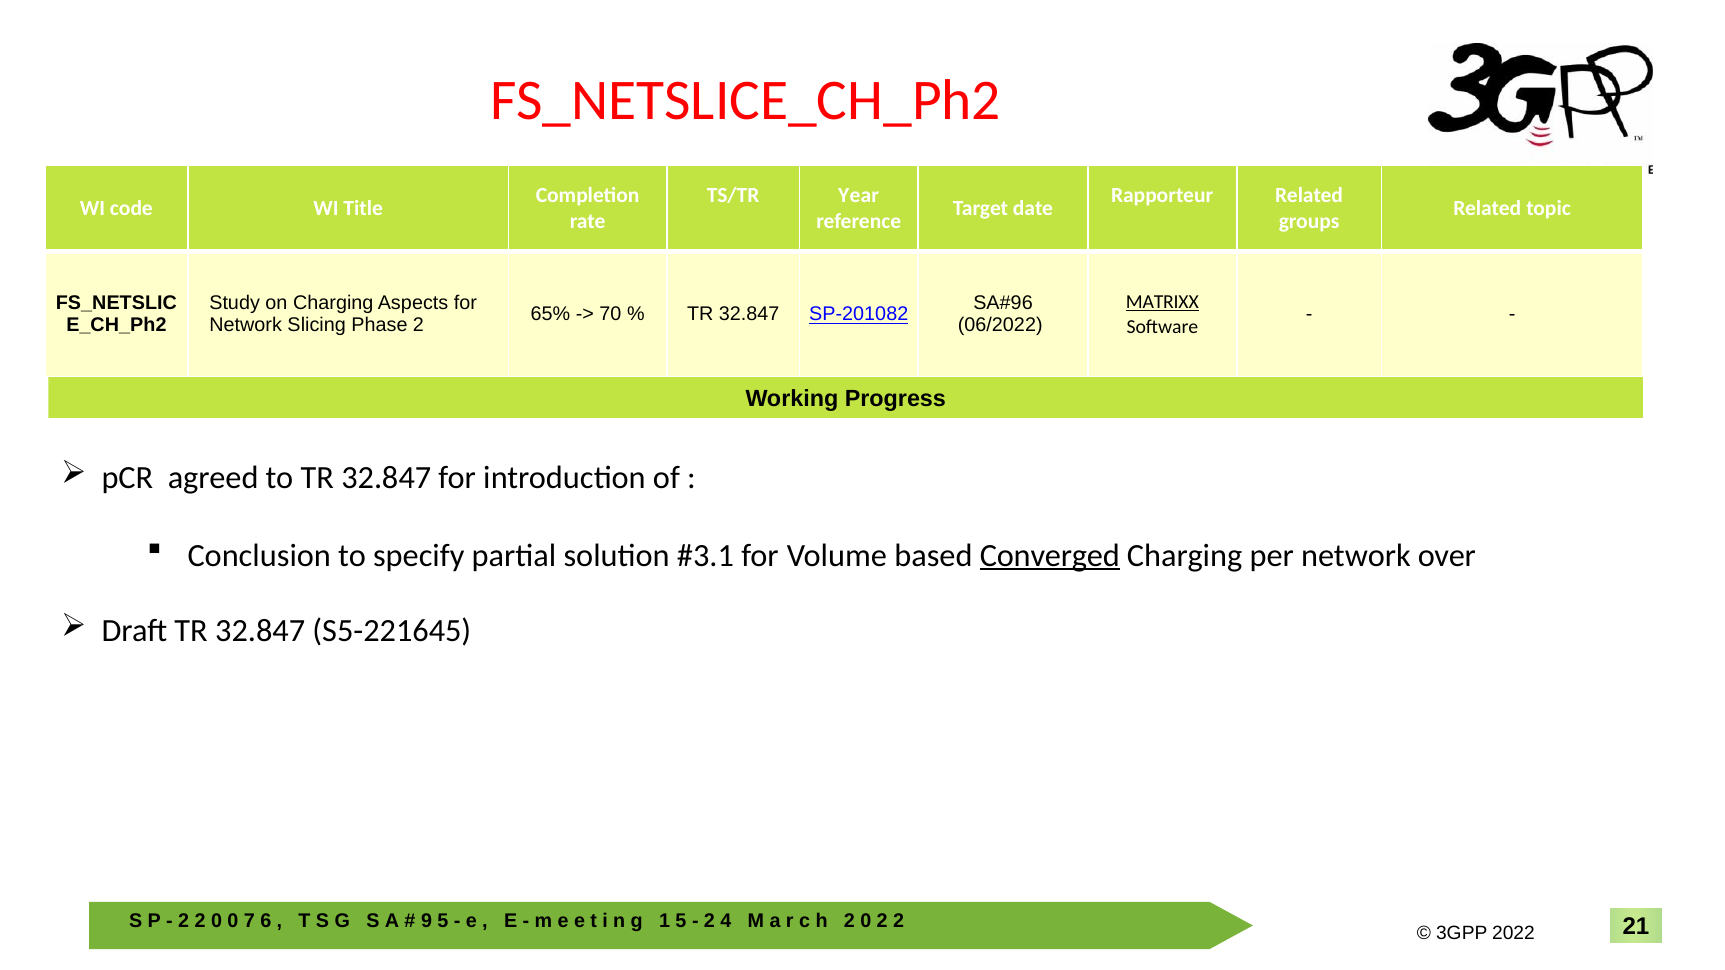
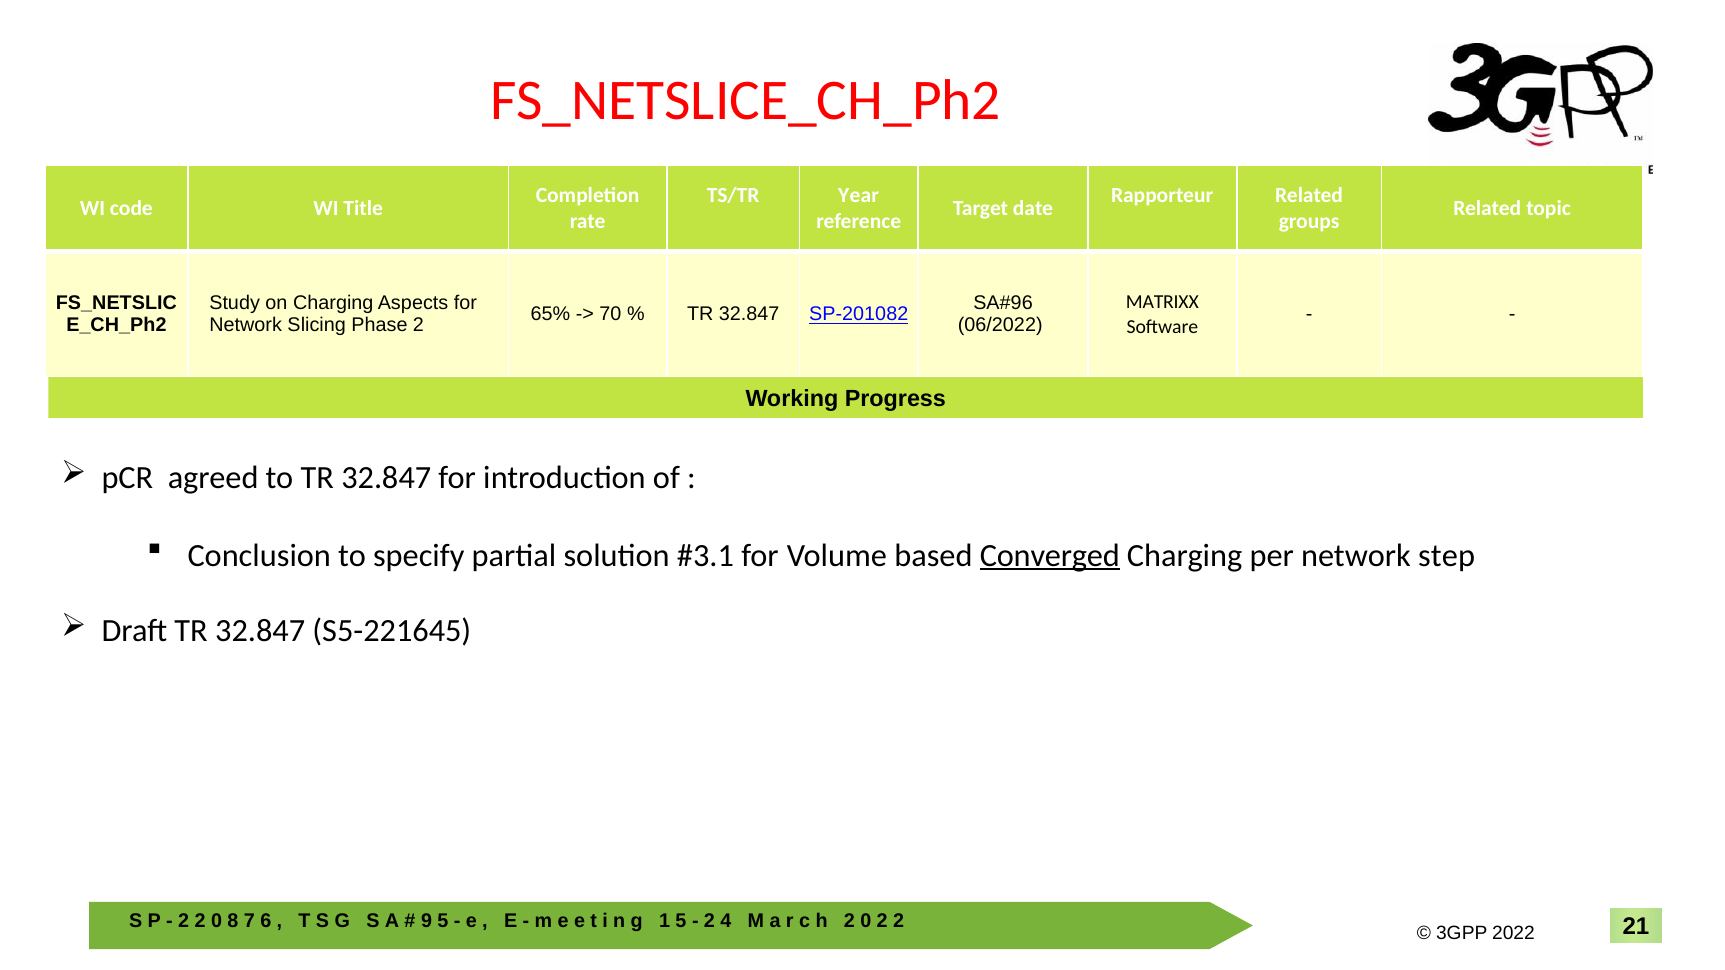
MATRIXX underline: present -> none (1162, 302)
over: over -> step (1447, 556)
0: 0 -> 8 (233, 922)
